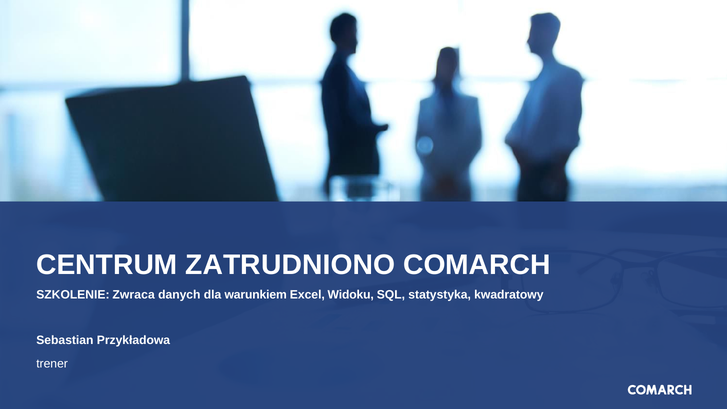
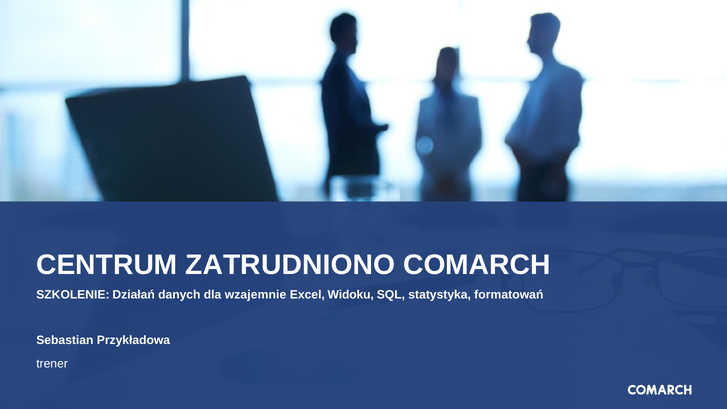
Zwraca: Zwraca -> Działań (134, 295)
warunkiem: warunkiem -> wzajemnie (256, 295)
kwadratowy: kwadratowy -> formatowań (509, 295)
